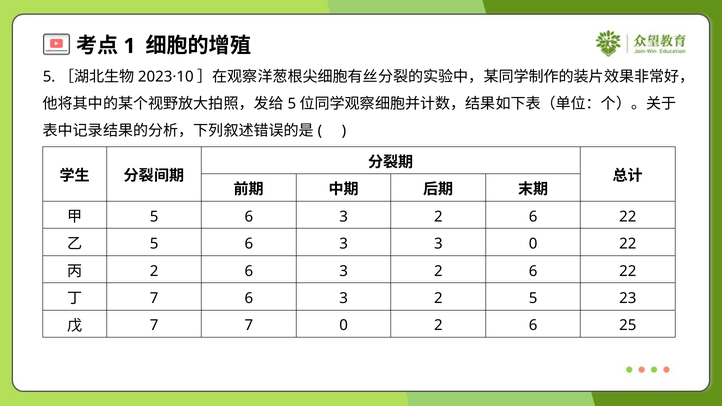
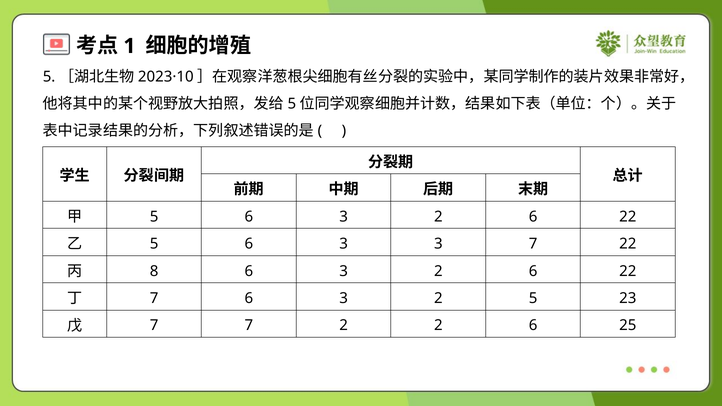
3 0: 0 -> 7 (533, 244)
2: 2 -> 8 (154, 271)
7 0: 0 -> 2 (344, 326)
